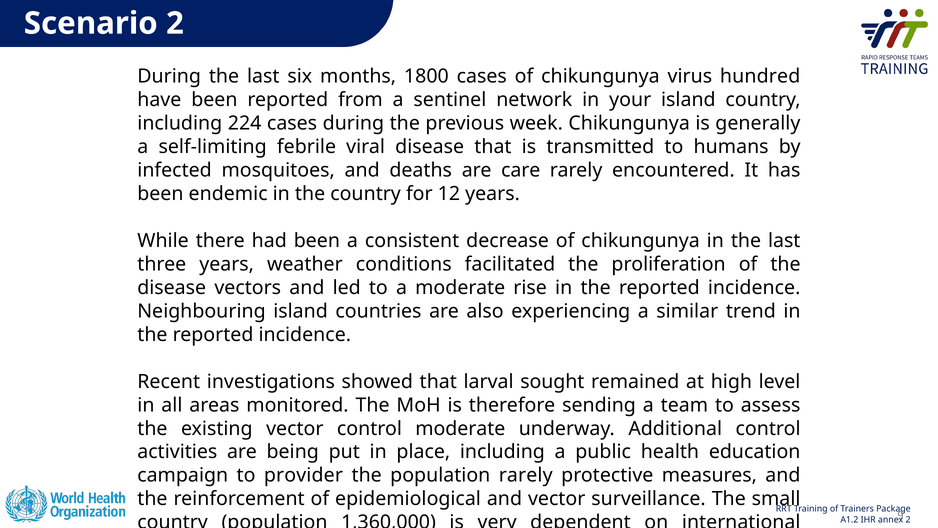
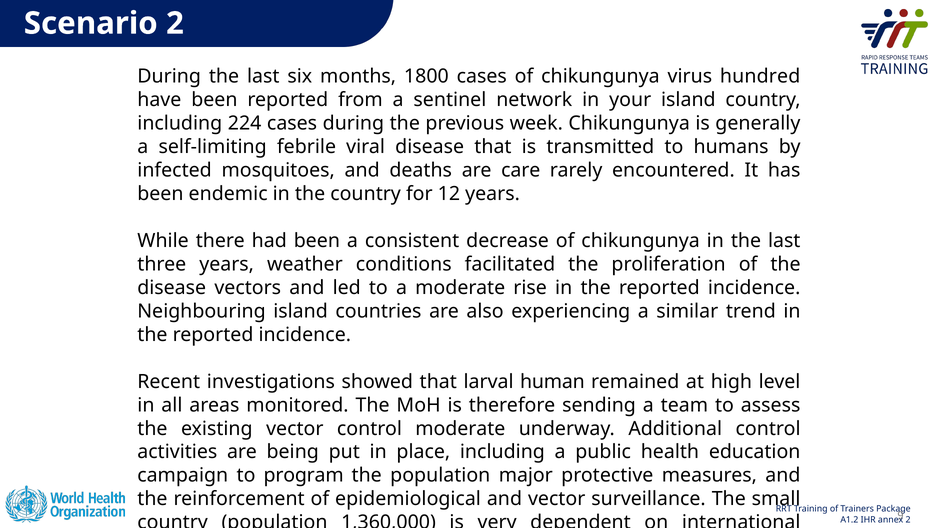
sought: sought -> human (552, 381)
provider: provider -> program (304, 475)
population rarely: rarely -> major (526, 475)
